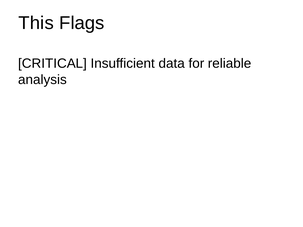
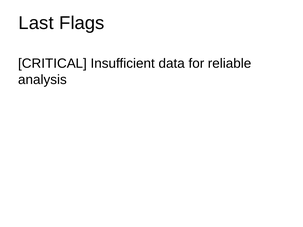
This: This -> Last (36, 23)
